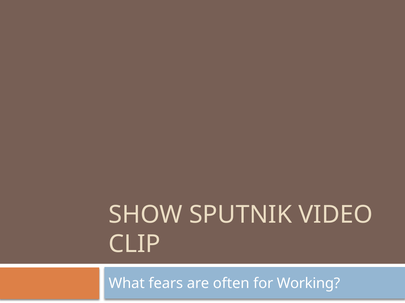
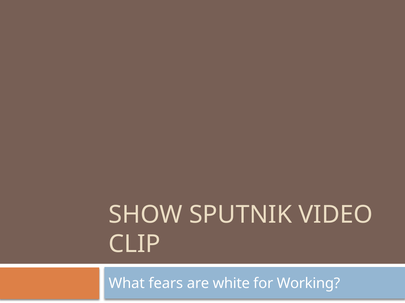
often: often -> white (231, 284)
